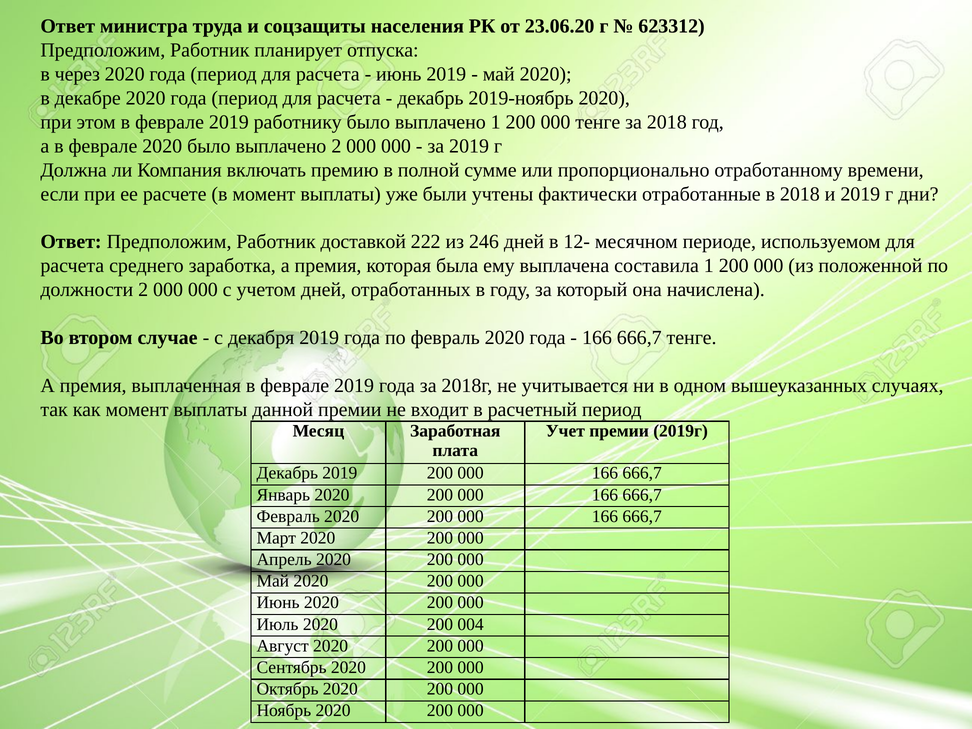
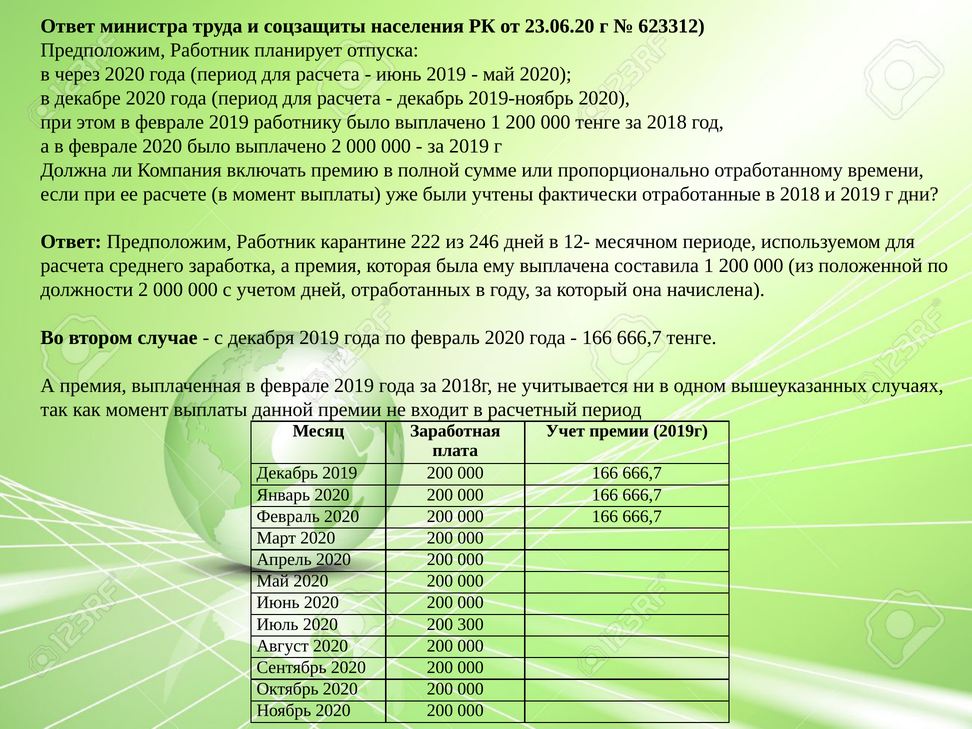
доставкой: доставкой -> карантине (363, 242)
004: 004 -> 300 (471, 624)
